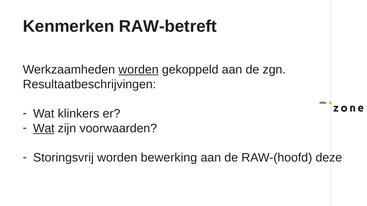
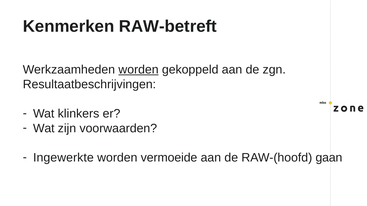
Wat underline: present -> none (44, 129)
Storingsvrij: Storingsvrij -> Ingewerkte (63, 158)
bewerking: bewerking -> vermoeide (169, 158)
deze: deze -> gaan (329, 158)
